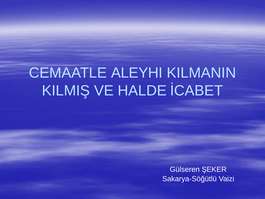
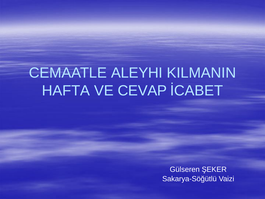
KILMIŞ: KILMIŞ -> HAFTA (66, 90)
HALDE: HALDE -> CEVAP (142, 90)
